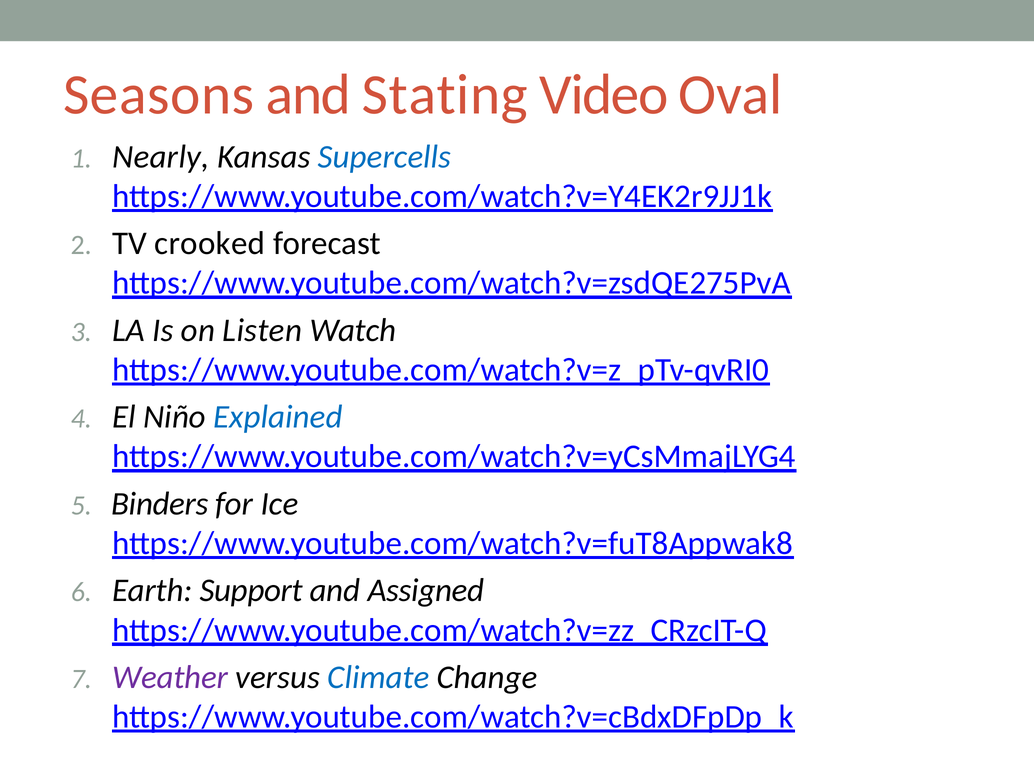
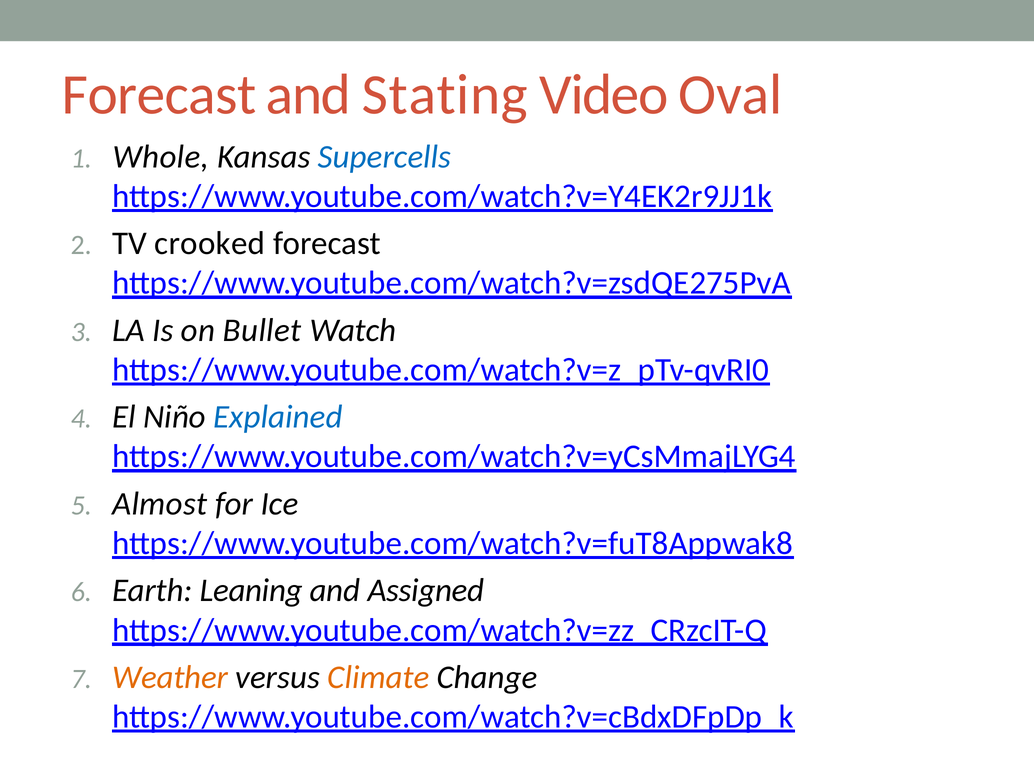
Seasons: Seasons -> Forecast (159, 95)
Nearly: Nearly -> Whole (161, 157)
Listen: Listen -> Bullet (262, 330)
Binders: Binders -> Almost (160, 503)
Support: Support -> Leaning (251, 590)
Weather colour: purple -> orange (170, 677)
Climate colour: blue -> orange (378, 677)
